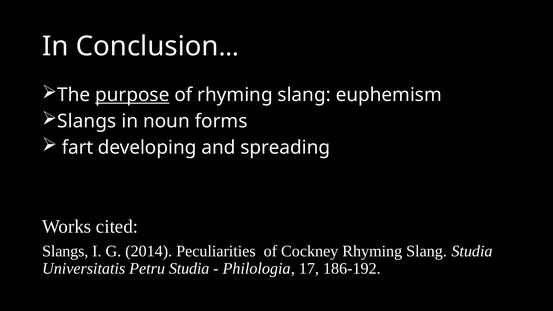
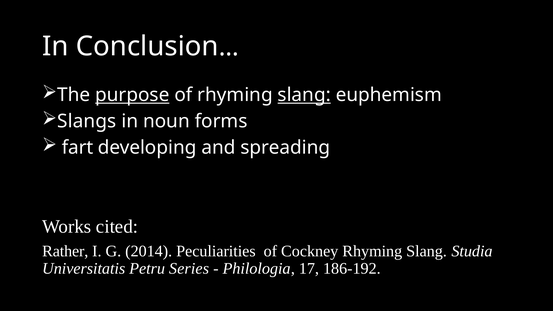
slang underline: none -> present (304, 95)
Slangs: Slangs -> Rather (65, 251)
Petru Studia: Studia -> Series (189, 269)
